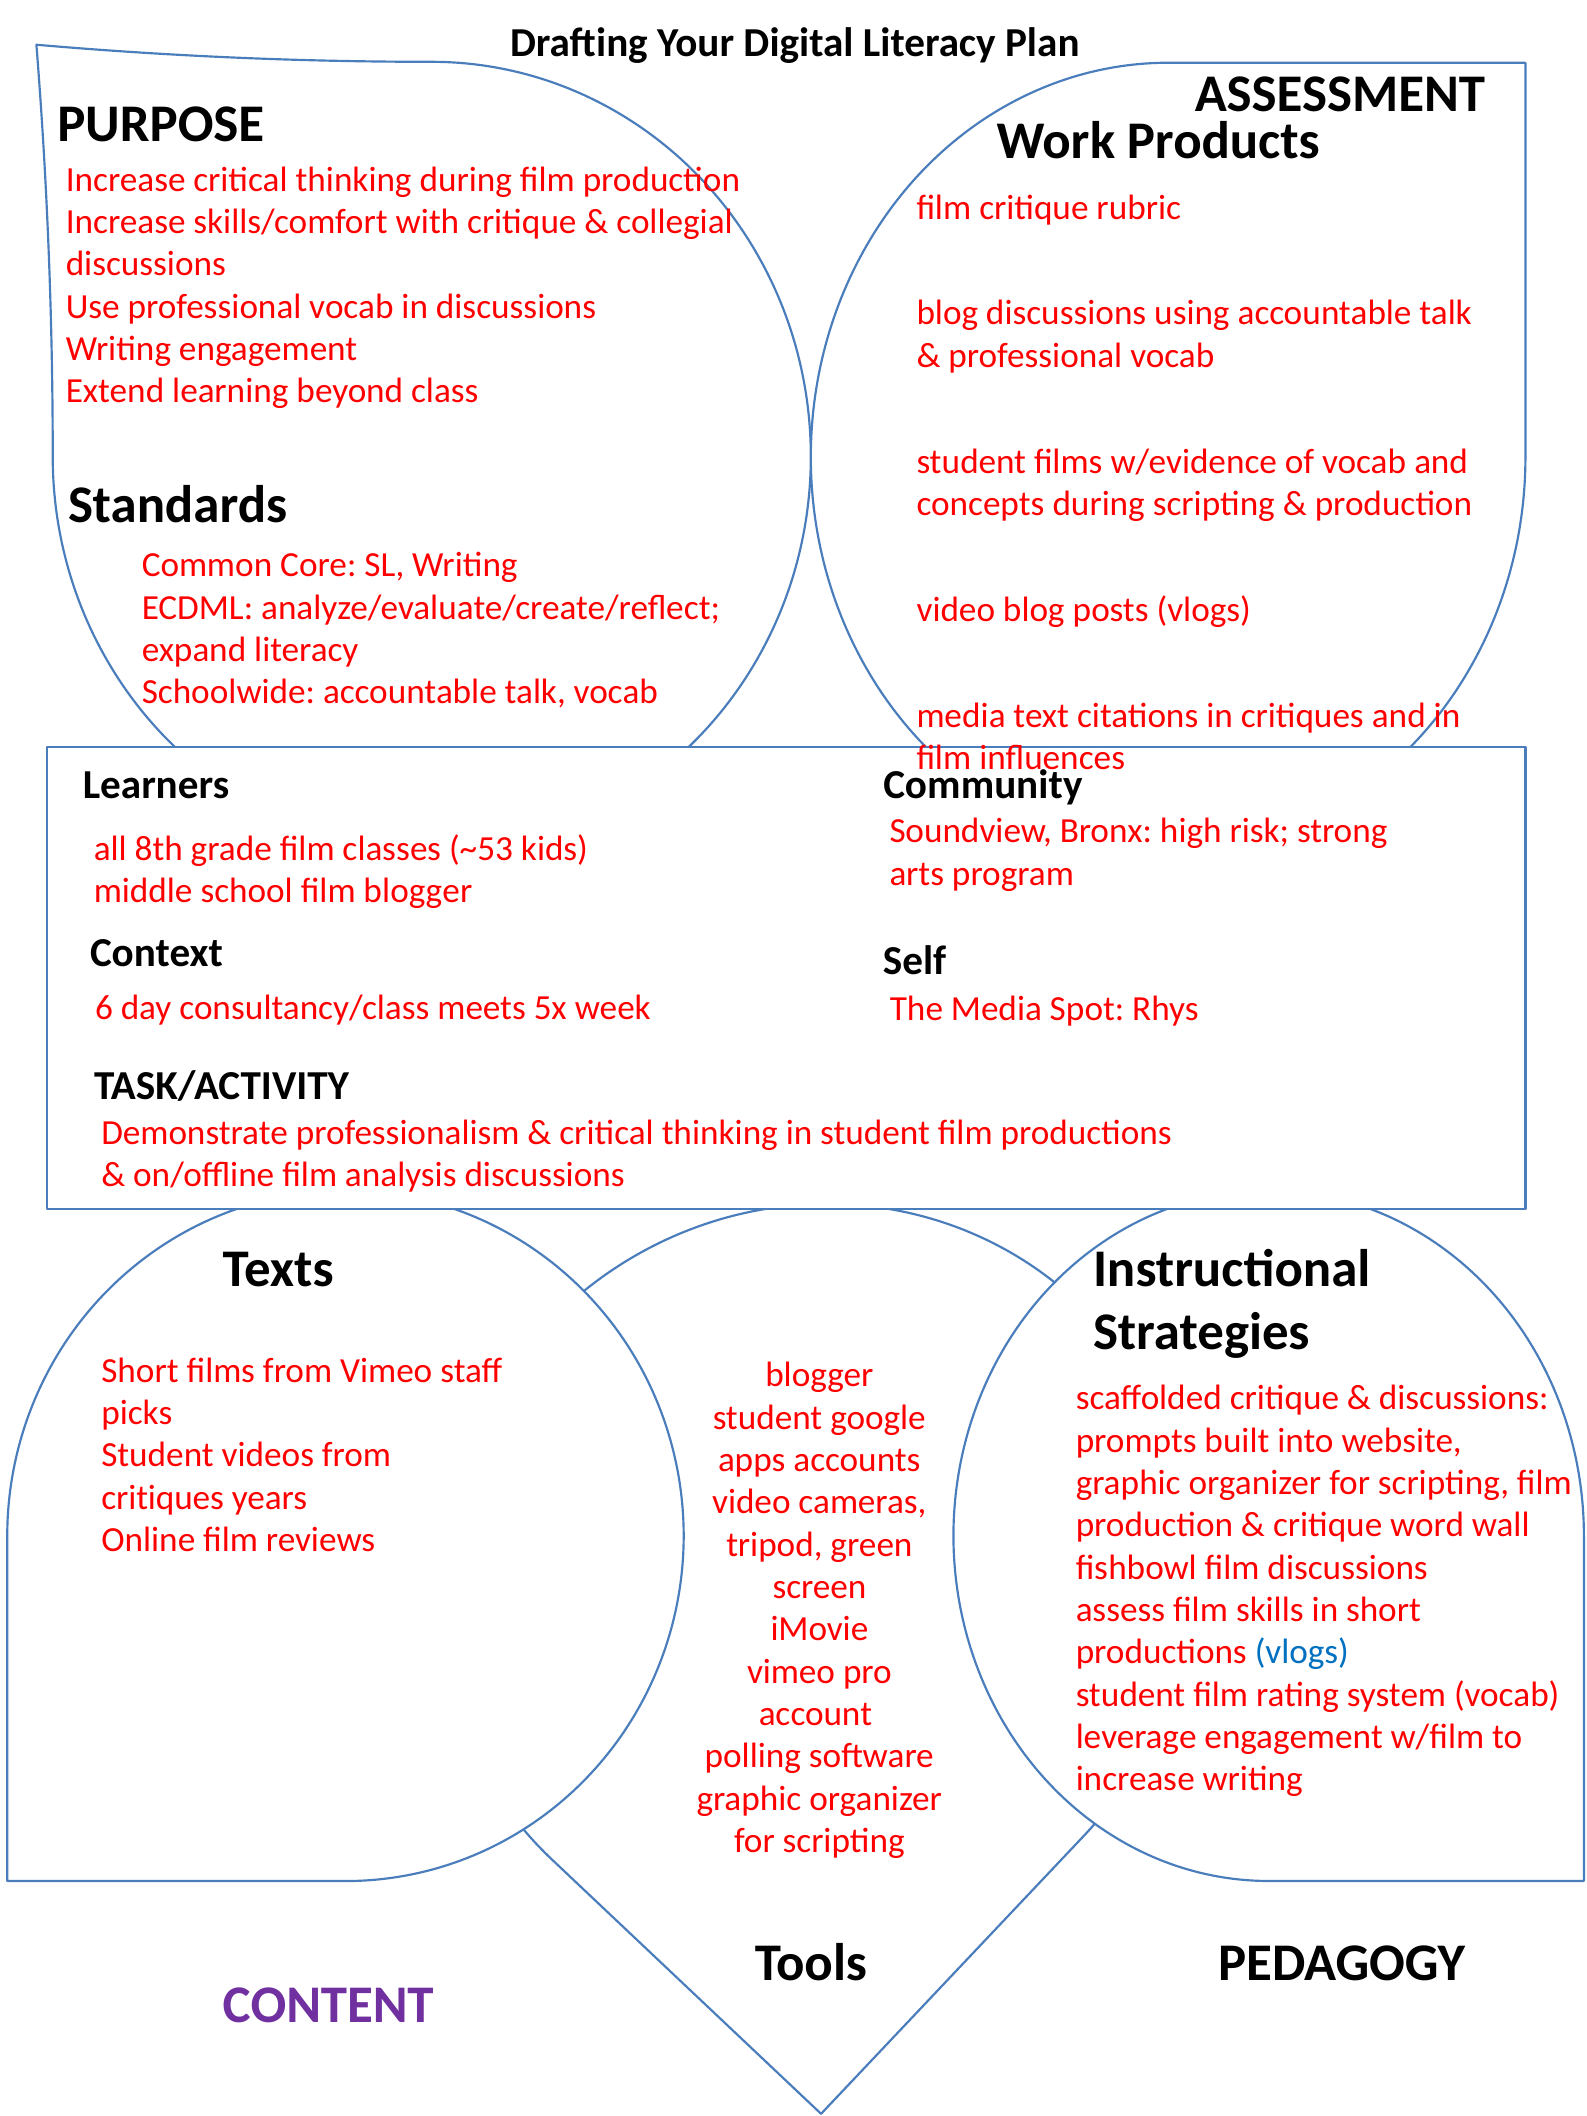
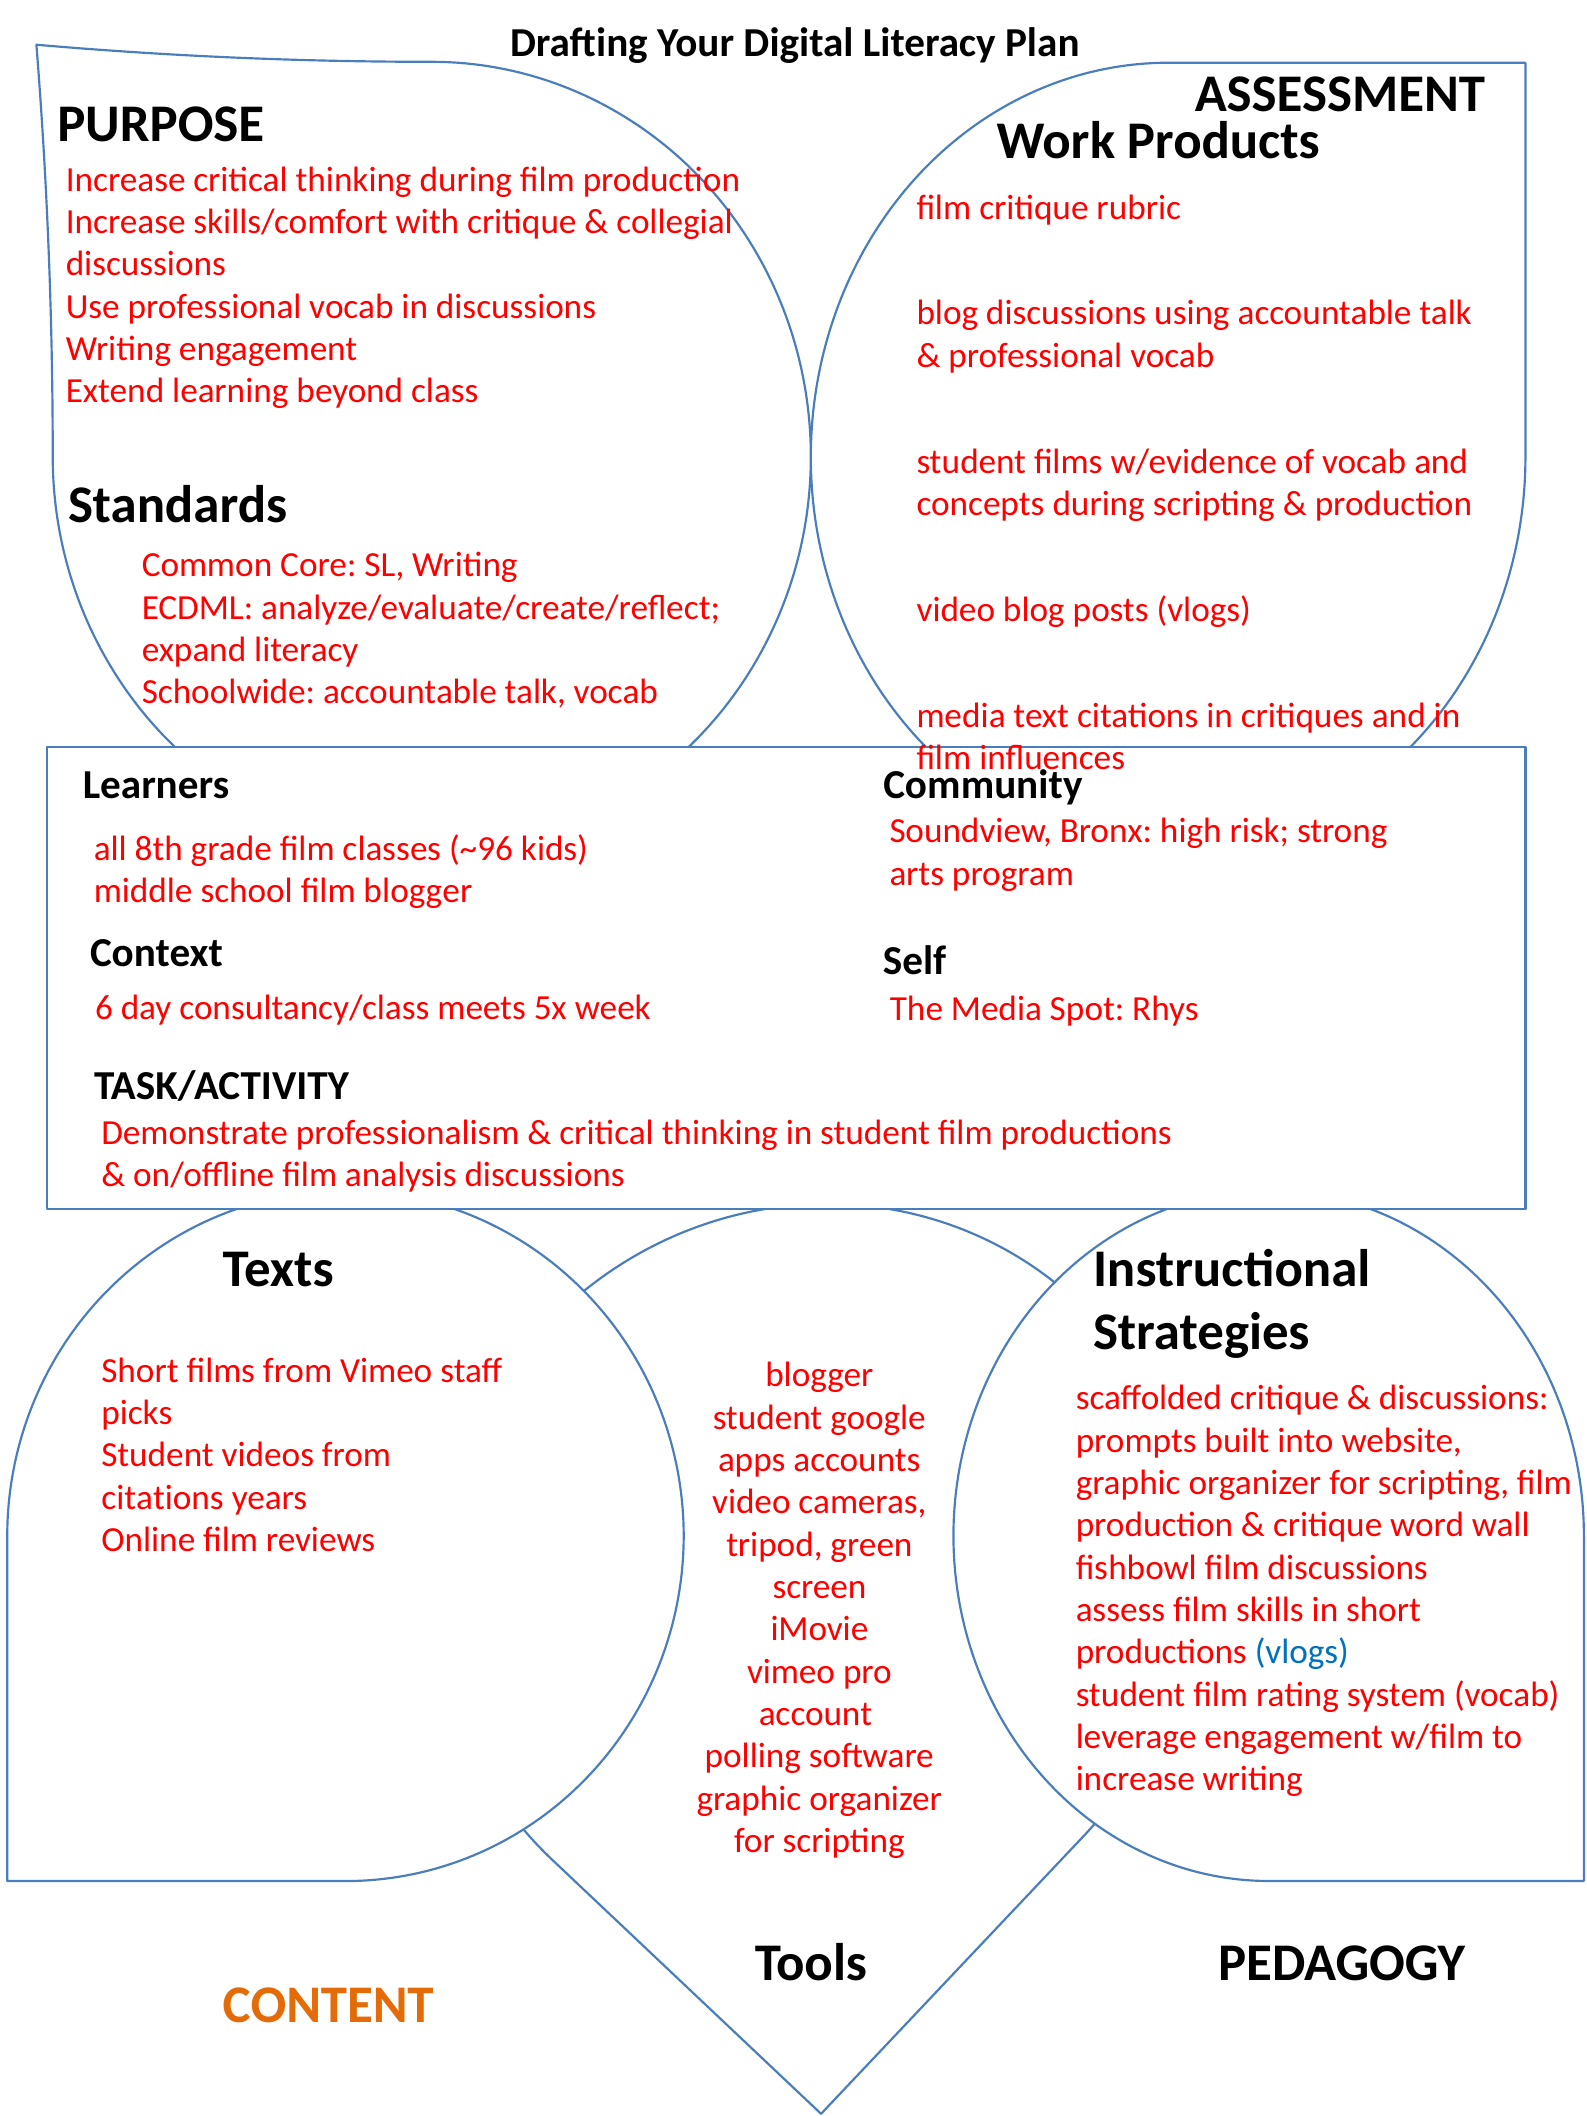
~53: ~53 -> ~96 (481, 849)
critiques: critiques -> citations (163, 1498)
CONTENT colour: purple -> orange (328, 2005)
